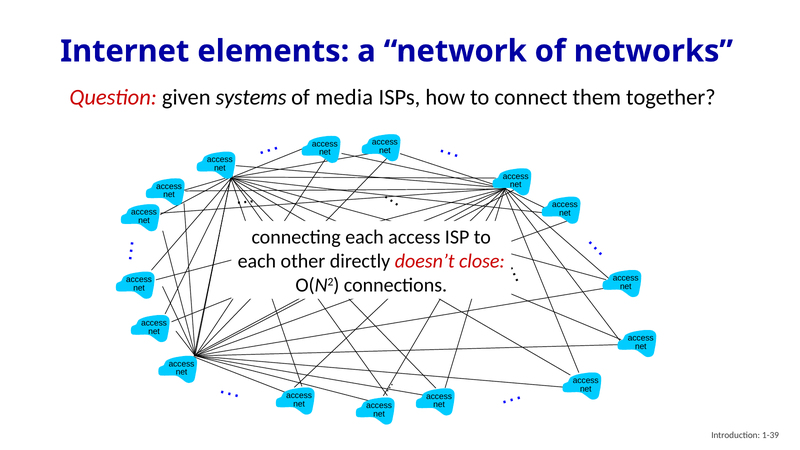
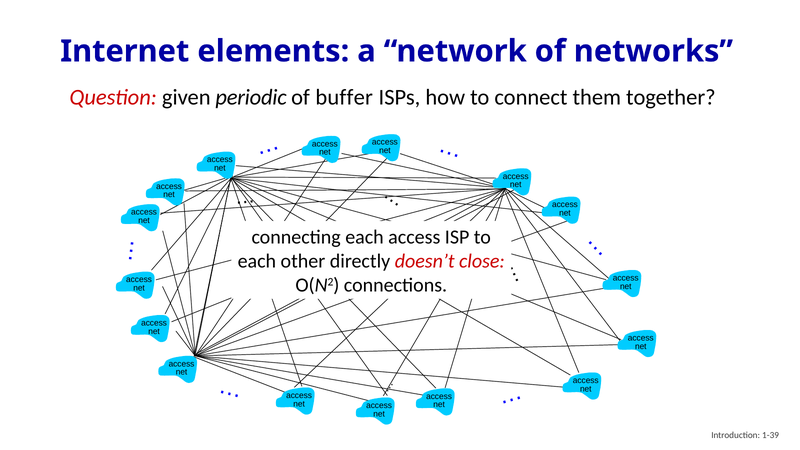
systems: systems -> periodic (251, 98)
media: media -> buffer (344, 98)
